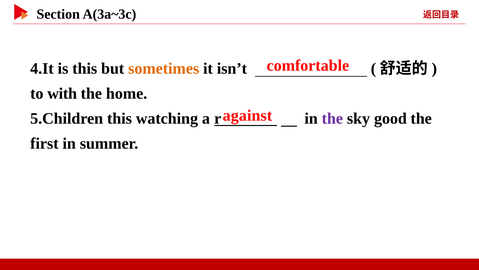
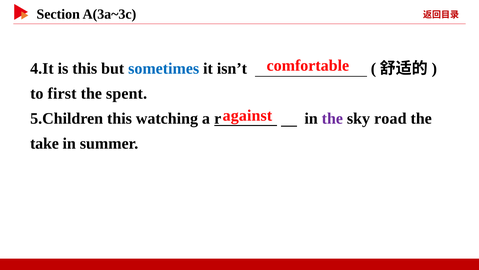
sometimes colour: orange -> blue (164, 68)
with: with -> first (62, 93)
home: home -> spent (127, 93)
good: good -> road (390, 118)
first: first -> take (44, 143)
